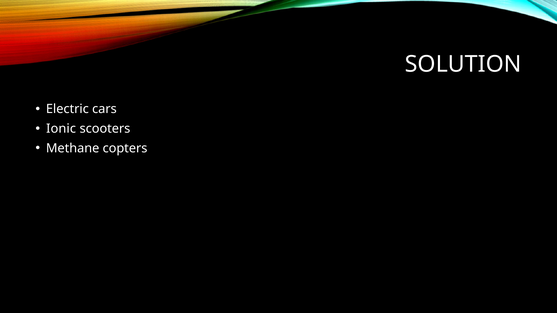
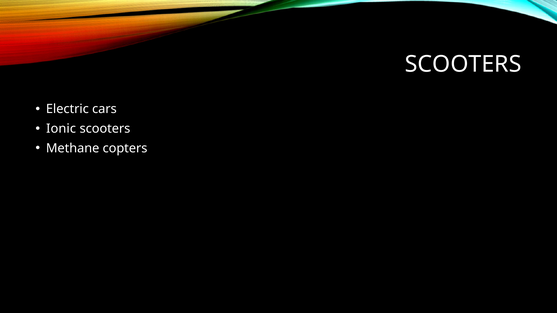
SOLUTION: SOLUTION -> SCOOTERS (463, 64)
